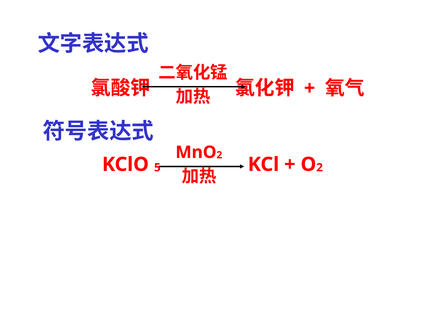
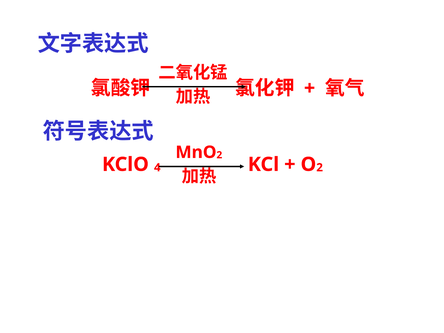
5: 5 -> 4 (157, 168)
